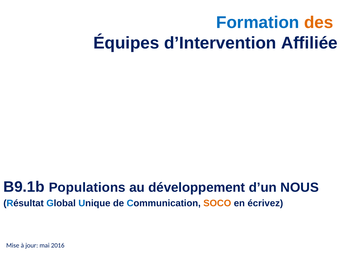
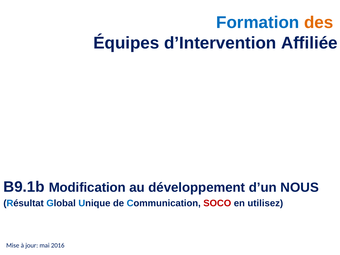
Populations: Populations -> Modification (87, 188)
SOCO colour: orange -> red (217, 203)
écrivez: écrivez -> utilisez (265, 203)
